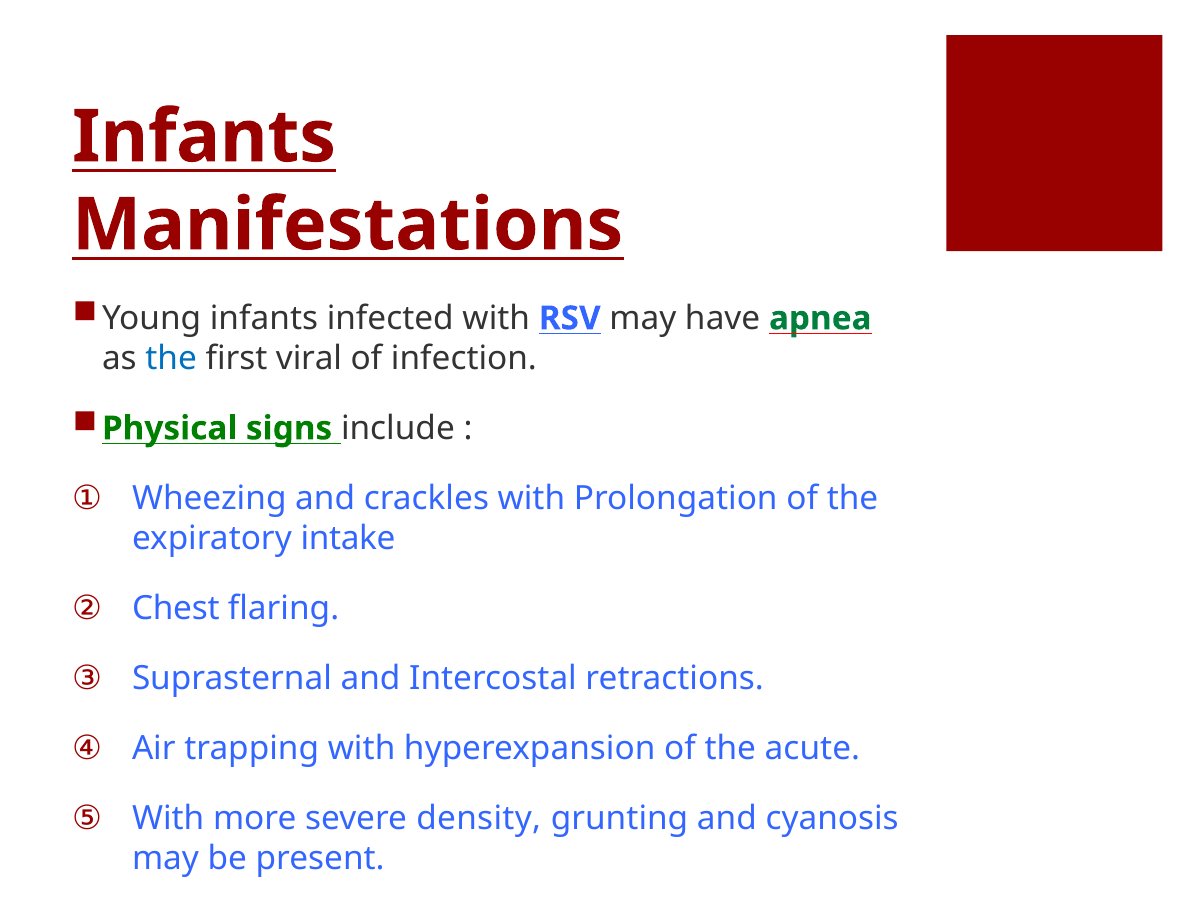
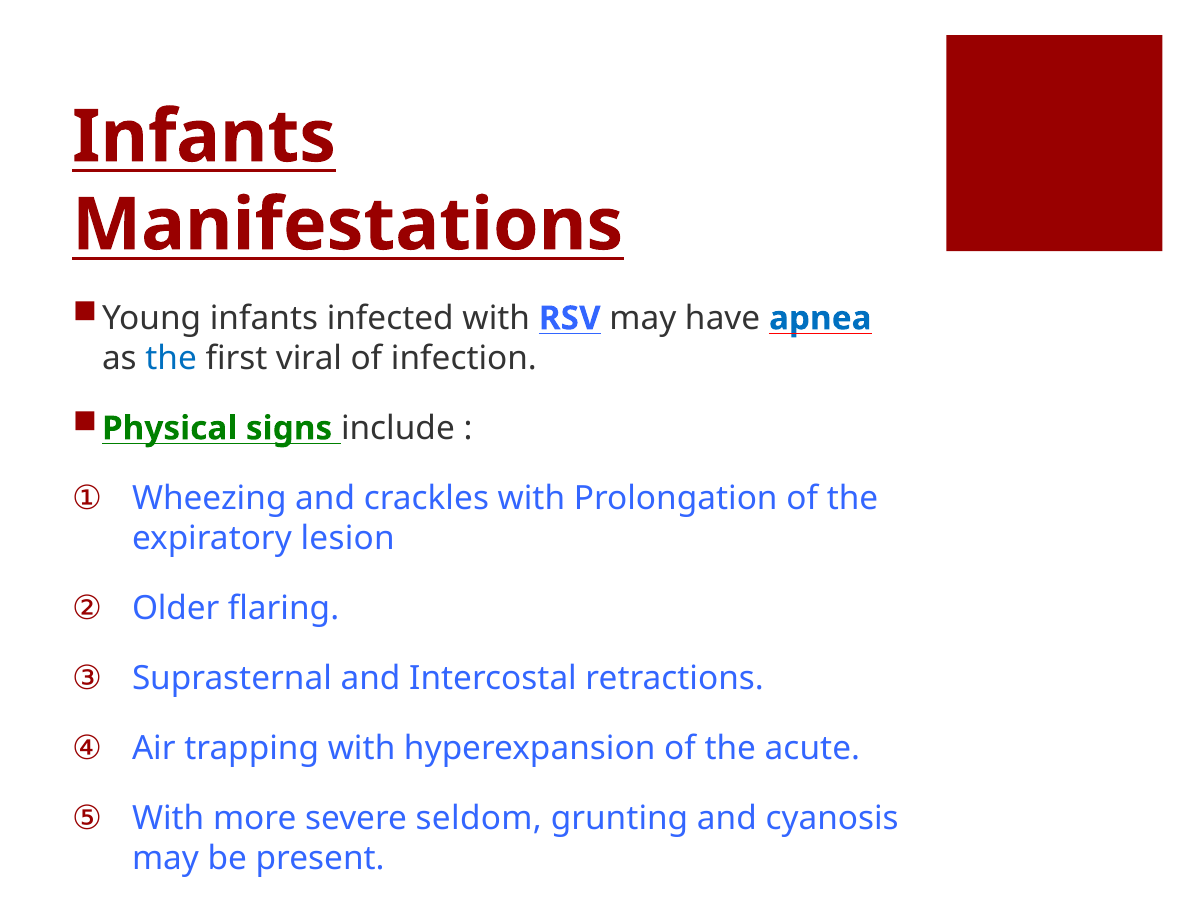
apnea colour: green -> blue (820, 318)
intake: intake -> lesion (348, 538)
Chest: Chest -> Older (176, 608)
density: density -> seldom (479, 818)
